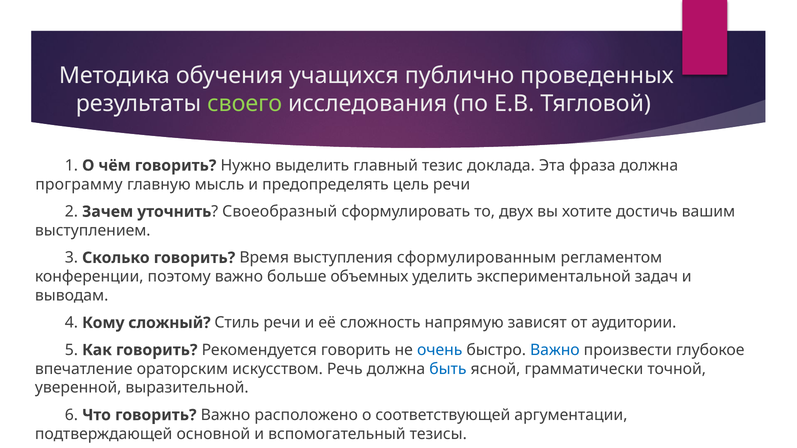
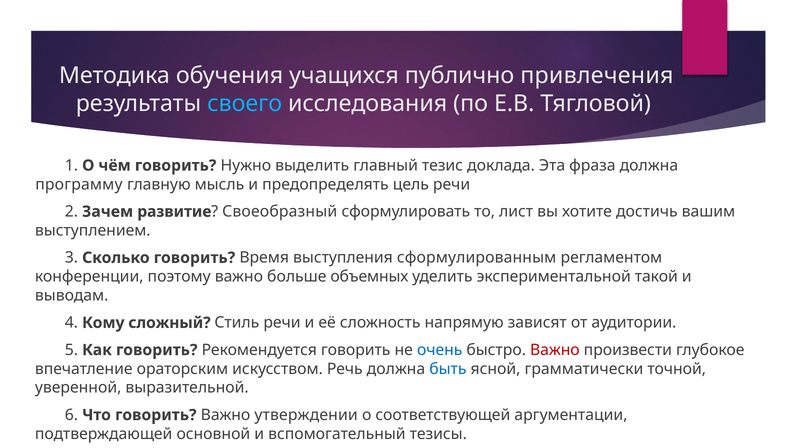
проведенных: проведенных -> привлечения (597, 76)
своего colour: light green -> light blue (245, 104)
уточнить: уточнить -> развитие (174, 212)
двух: двух -> лист (516, 212)
задач: задач -> такой (656, 277)
Важно colour: blue -> red (555, 350)
расположено: расположено -> утверждении (306, 415)
